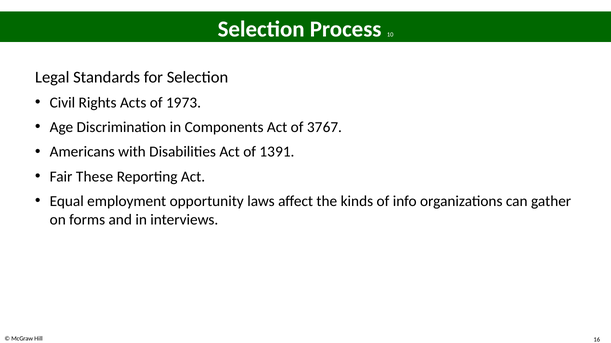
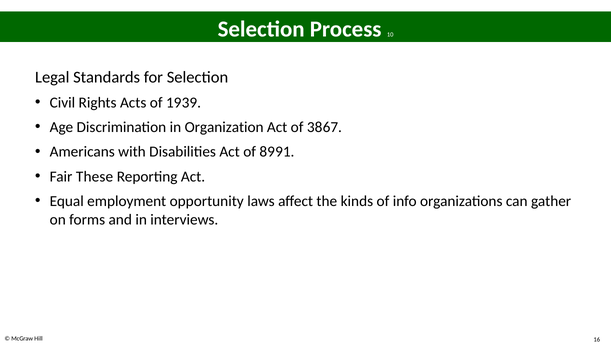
73: 73 -> 39 (191, 103)
Components: Components -> Organization (224, 128)
37: 37 -> 38 (315, 128)
13: 13 -> 89 (267, 152)
